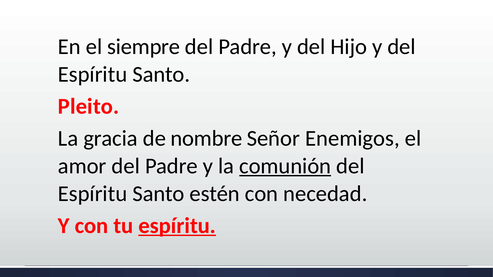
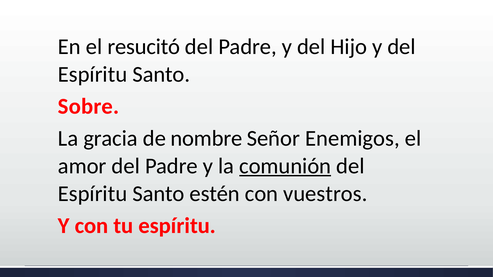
siempre: siempre -> resucitó (144, 47)
Pleito: Pleito -> Sobre (89, 107)
necedad: necedad -> vuestros (325, 194)
espíritu underline: present -> none (177, 226)
